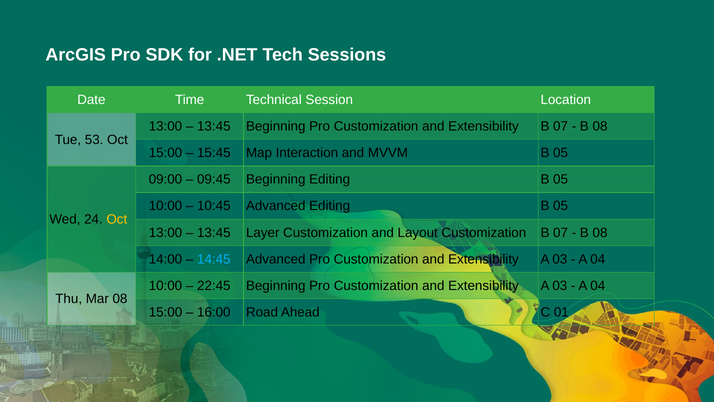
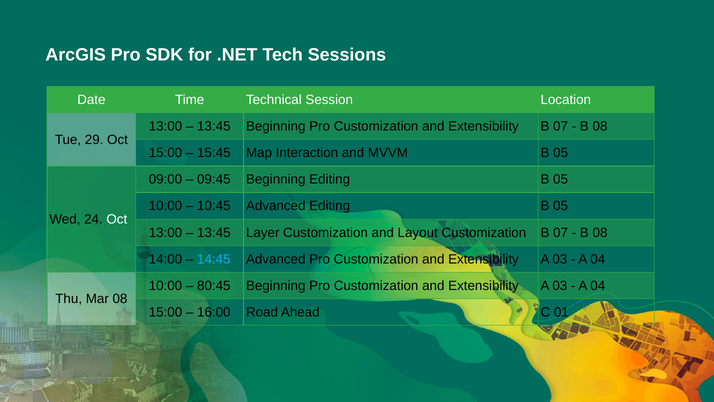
53: 53 -> 29 (94, 140)
Oct colour: yellow -> white (117, 219)
22:45: 22:45 -> 80:45 (214, 286)
